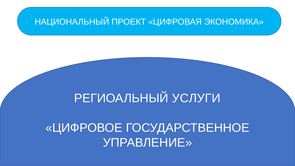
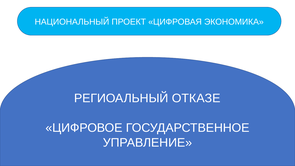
УСЛУГИ: УСЛУГИ -> ОТКАЗЕ (196, 98)
